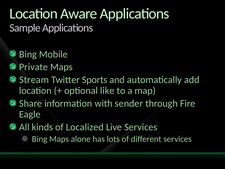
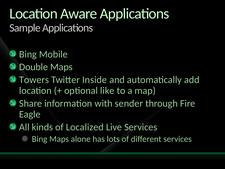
Private: Private -> Double (34, 67)
Stream: Stream -> Towers (34, 80)
Sports: Sports -> Inside (95, 80)
